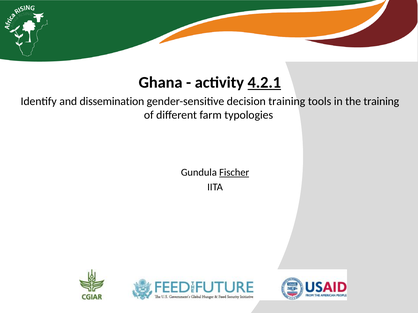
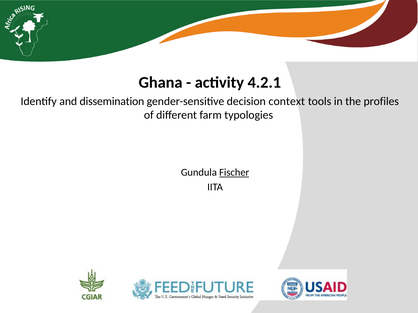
4.2.1 underline: present -> none (264, 83)
decision training: training -> context (287, 101)
the training: training -> profiles (381, 101)
